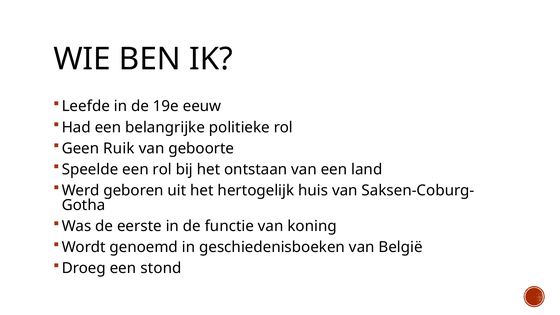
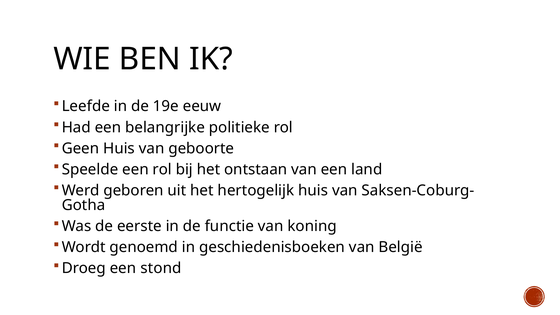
Geen Ruik: Ruik -> Huis (119, 148)
